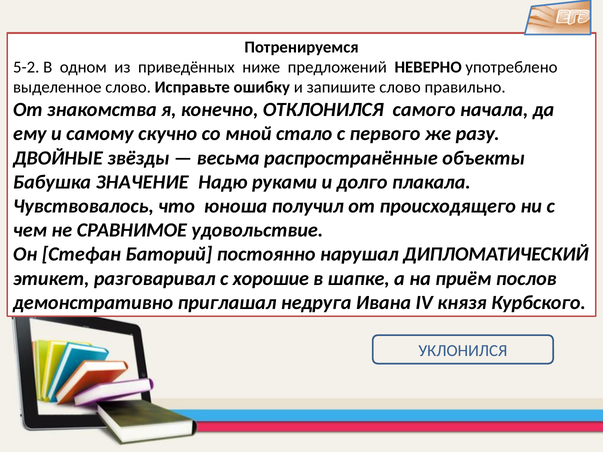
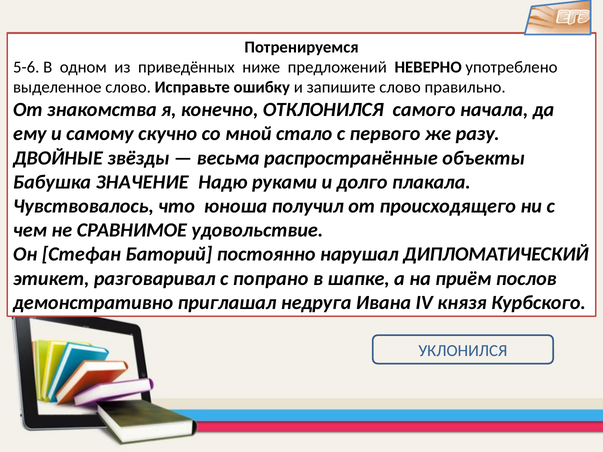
5-2: 5-2 -> 5-6 (26, 67)
хорошие: хорошие -> попрано (271, 279)
